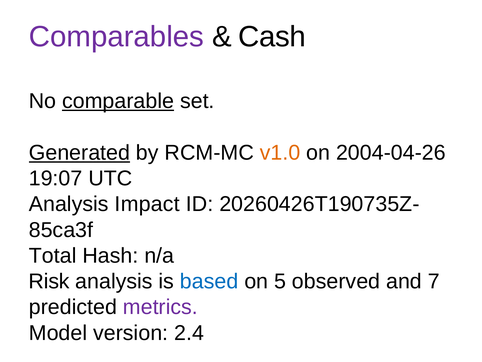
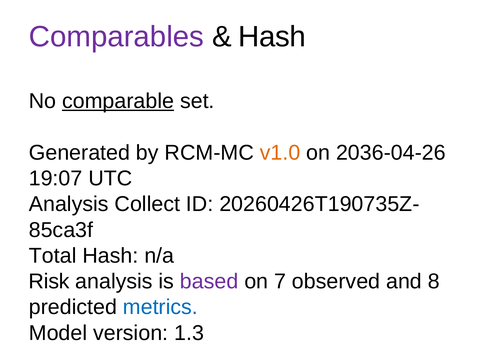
Cash: Cash -> Hash (272, 37)
Generated underline: present -> none (79, 153)
2004-04-26: 2004-04-26 -> 2036-04-26 (391, 153)
Impact: Impact -> Collect (147, 204)
based colour: blue -> purple (209, 281)
5: 5 -> 7 (280, 281)
7: 7 -> 8 (434, 281)
metrics colour: purple -> blue (160, 307)
2.4: 2.4 -> 1.3 (189, 332)
